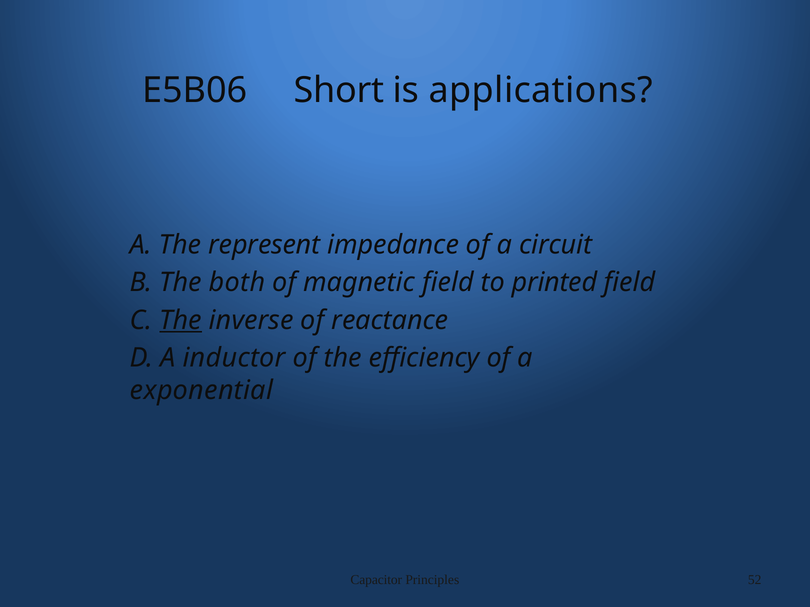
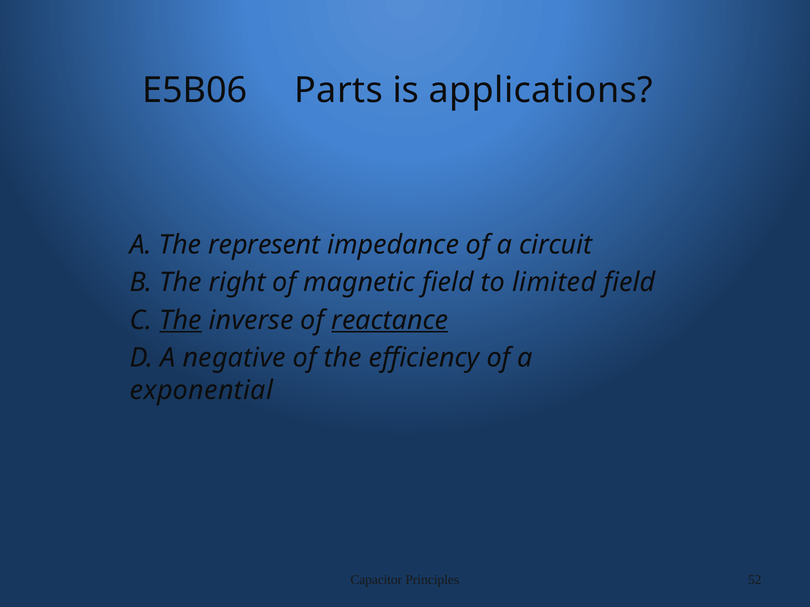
Short: Short -> Parts (339, 90)
both: both -> right (237, 283)
printed: printed -> limited (554, 283)
reactance underline: none -> present (390, 320)
inductor: inductor -> negative (234, 358)
